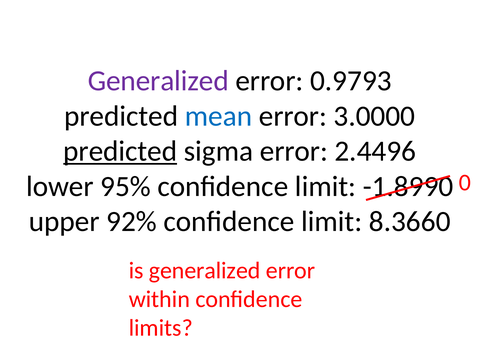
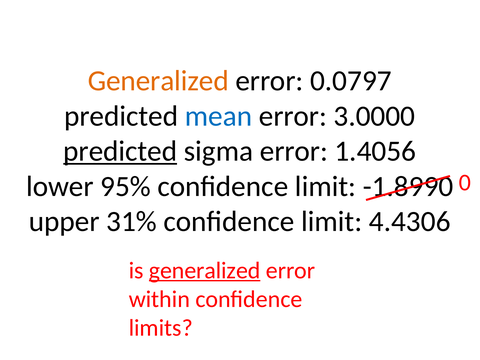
Generalized colour: purple -> orange (158, 81)
0.9793: 0.9793 -> 0.0797 (351, 81)
2.4496: 2.4496 -> 1.4056 (375, 151)
92%: 92% -> 31% (132, 222)
8.3660: 8.3660 -> 4.4306 (410, 222)
generalized underline: none -> present (205, 270)
